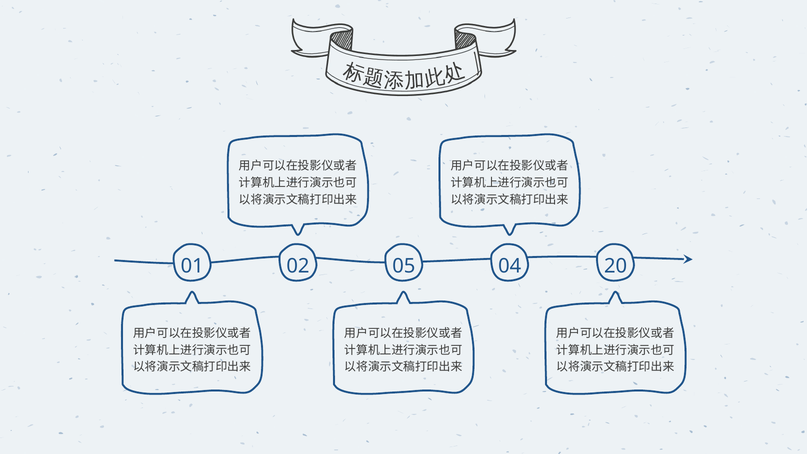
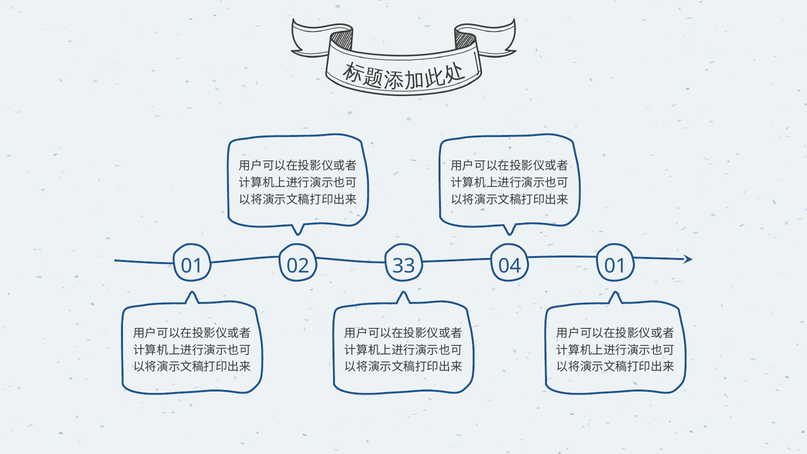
05: 05 -> 33 (404, 266)
04 20: 20 -> 01 (616, 266)
